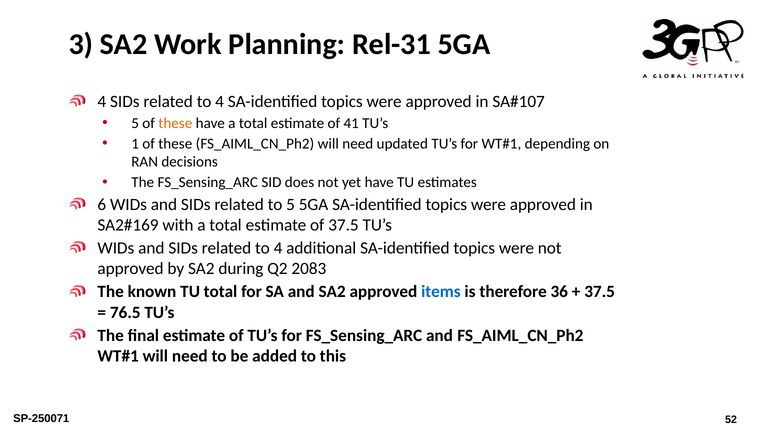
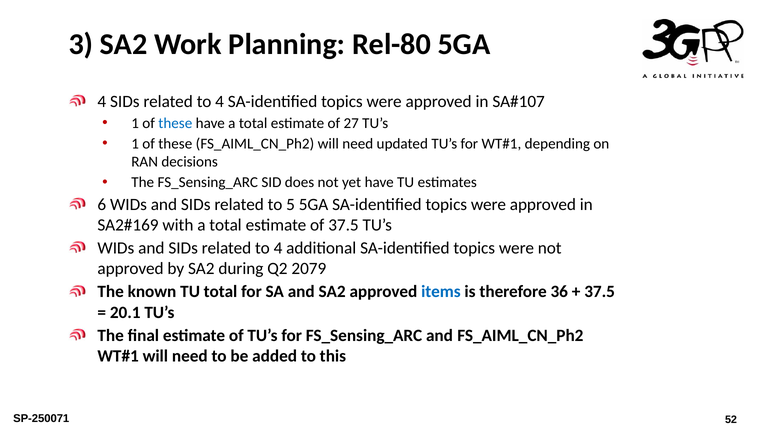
Rel-31: Rel-31 -> Rel-80 (392, 44)
5: 5 -> 1 (135, 123)
these colour: orange -> blue (175, 123)
41: 41 -> 27 (351, 123)
2083: 2083 -> 2079 (309, 269)
76.5: 76.5 -> 20.1 (125, 313)
